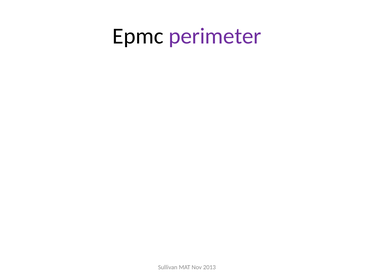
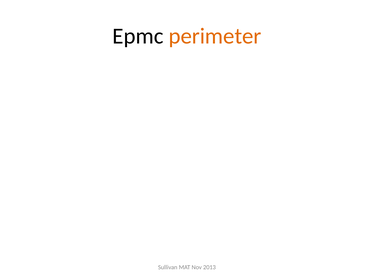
perimeter colour: purple -> orange (215, 36)
